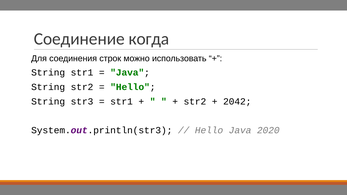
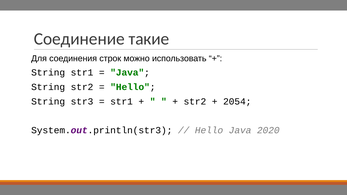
когда: когда -> такие (149, 39)
2042: 2042 -> 2054 (237, 102)
